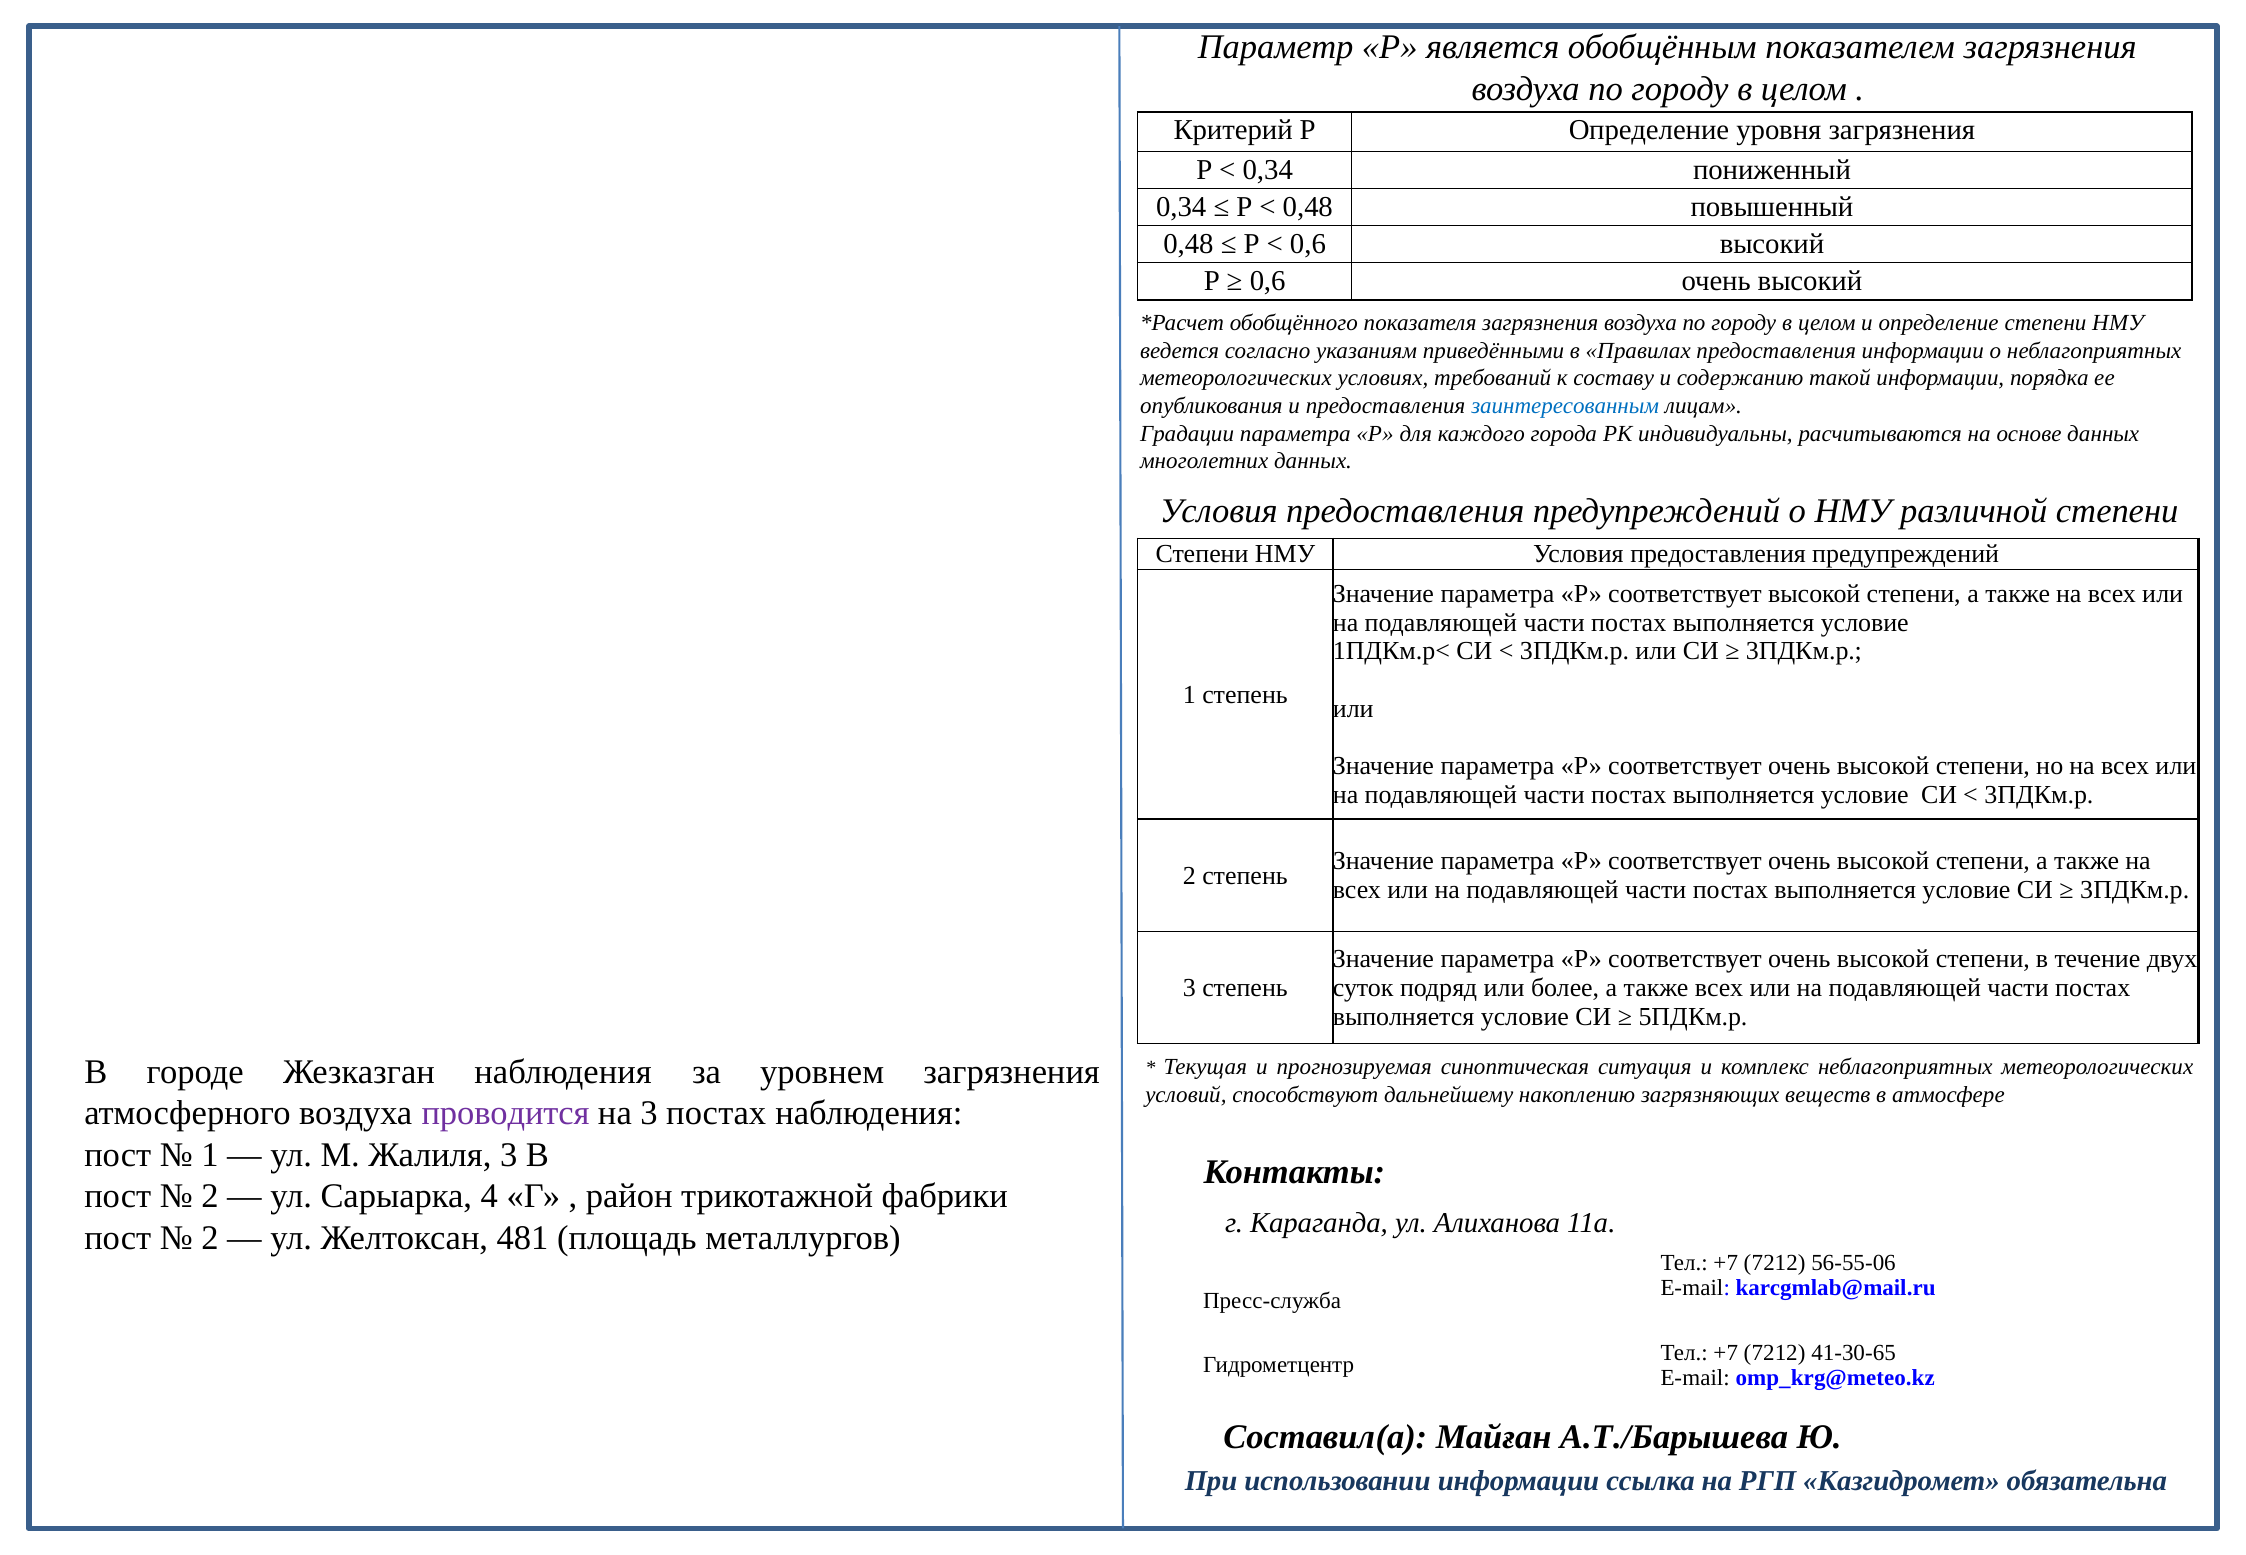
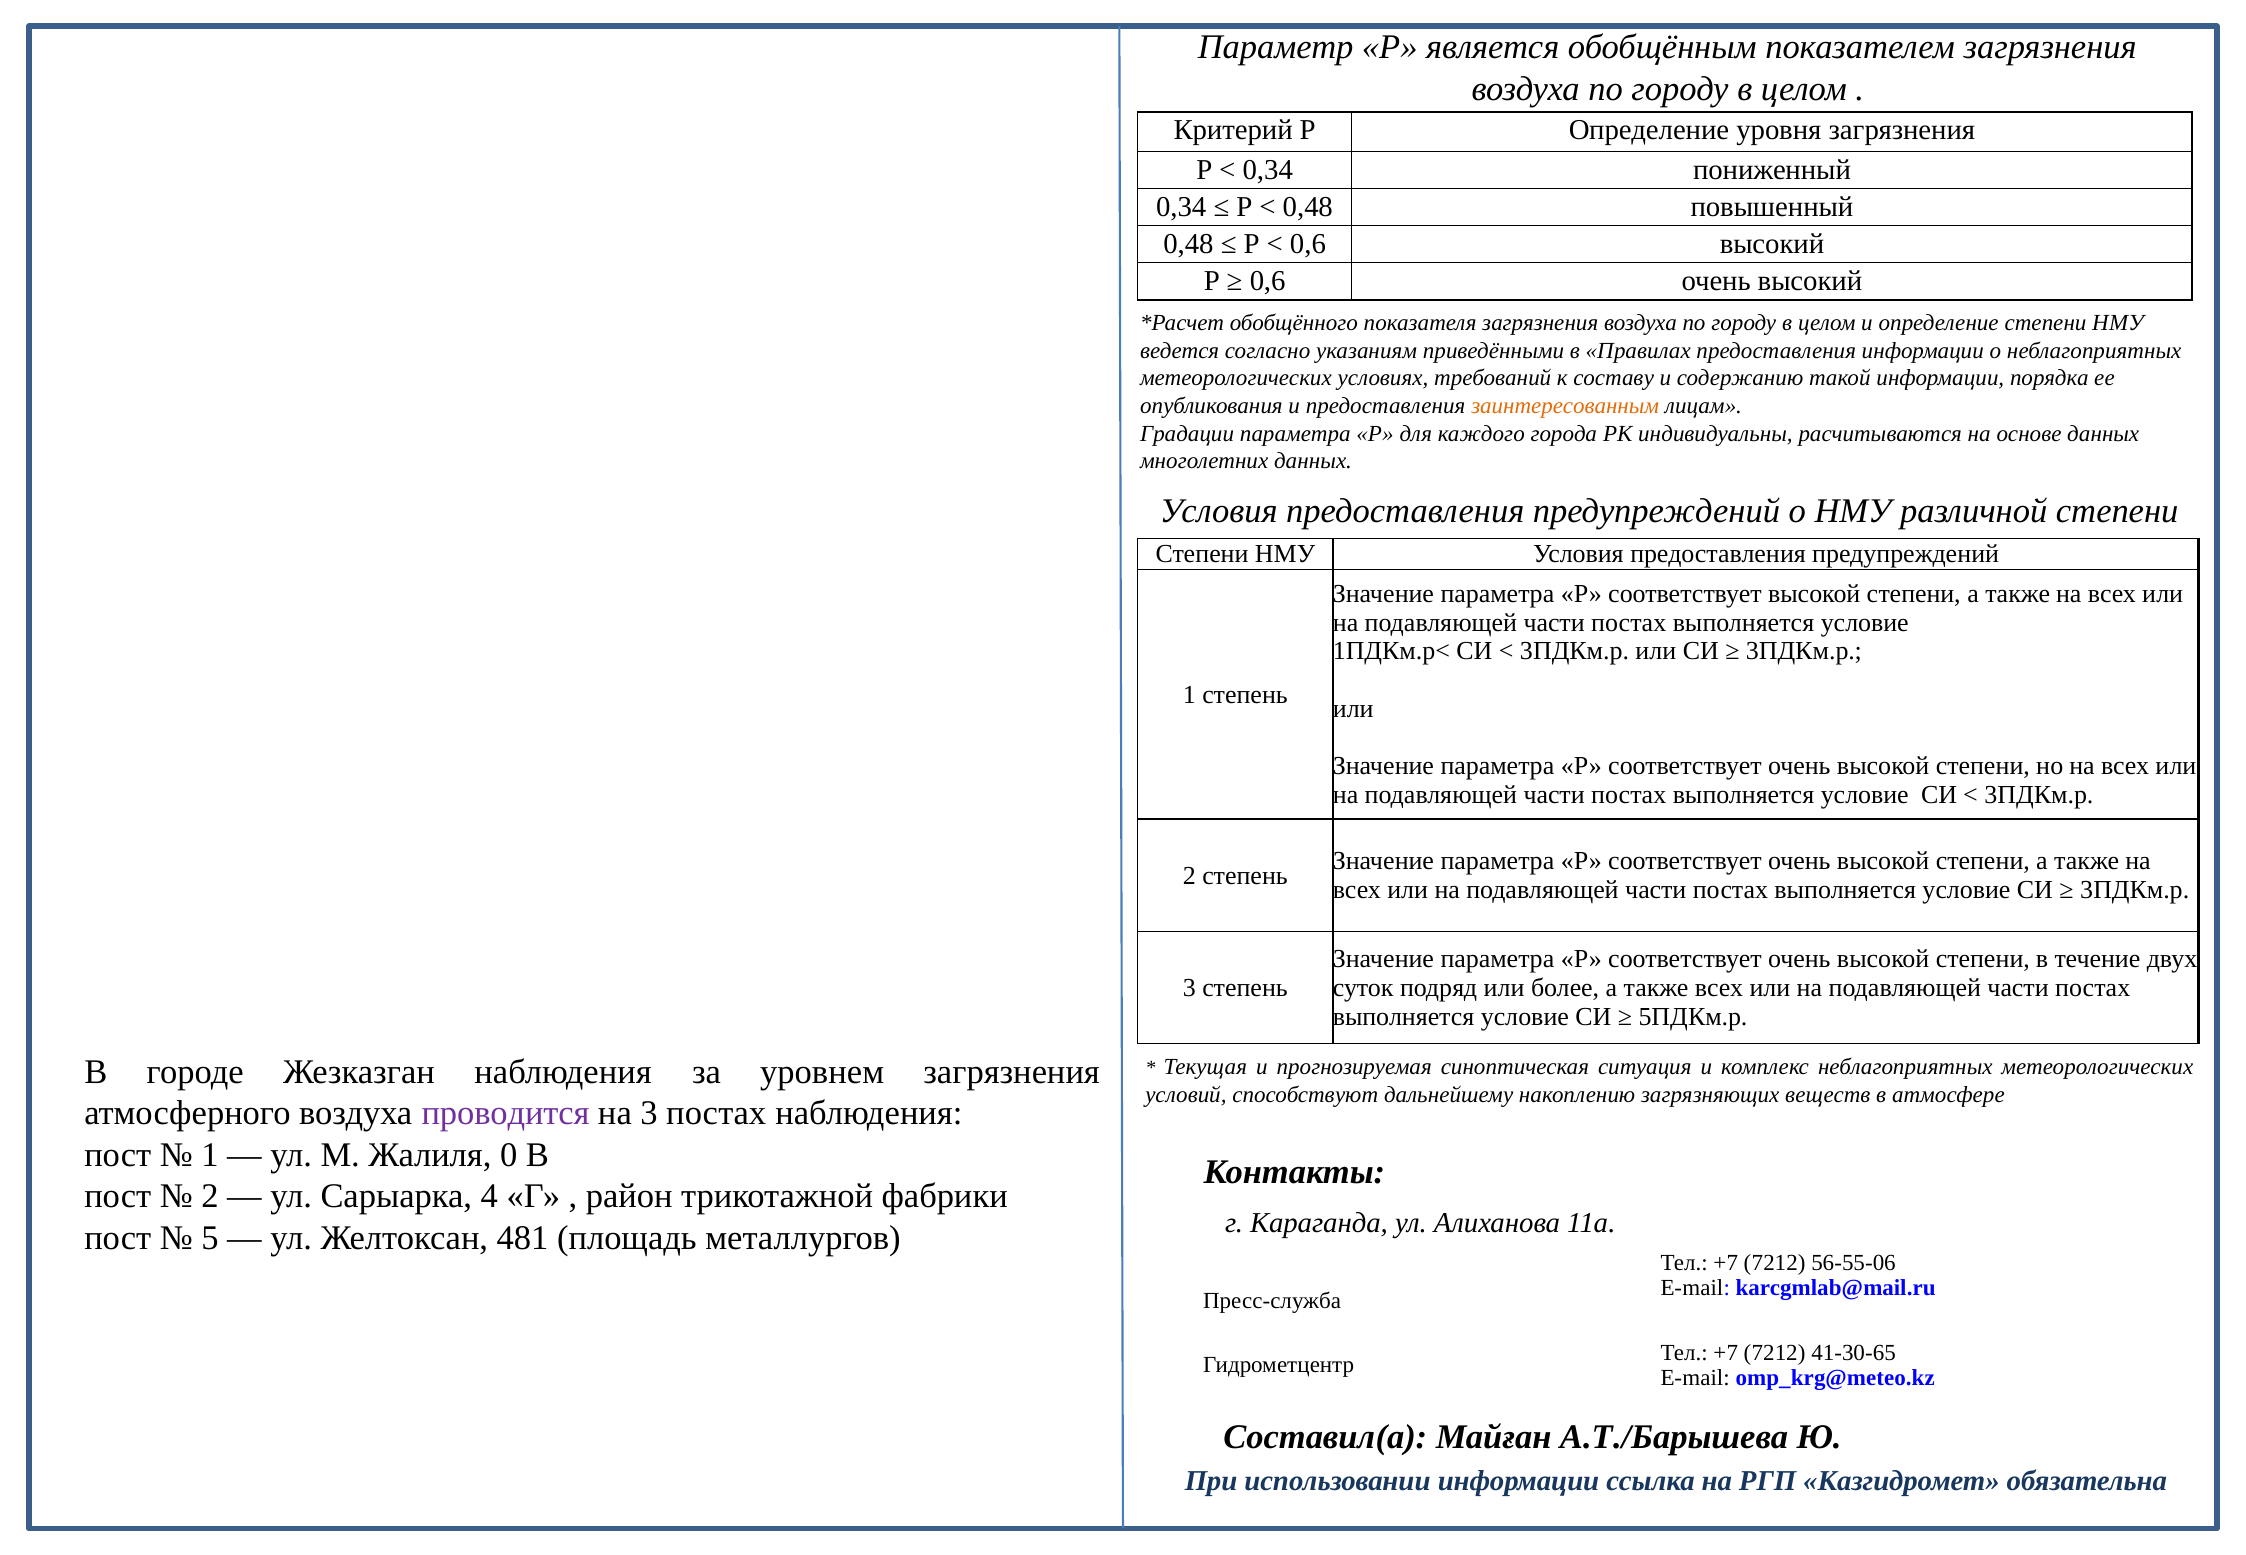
заинтересованным colour: blue -> orange (1565, 406)
Жалиля 3: 3 -> 0 (509, 1155)
2: 2 -> 5 (210, 1238)
